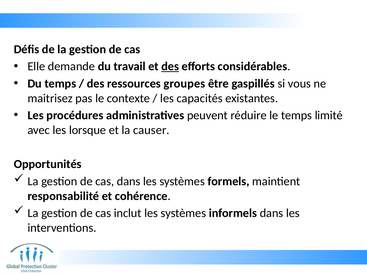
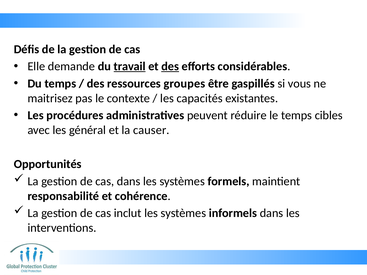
travail underline: none -> present (130, 67)
limité: limité -> cibles (329, 115)
lorsque: lorsque -> général (88, 130)
